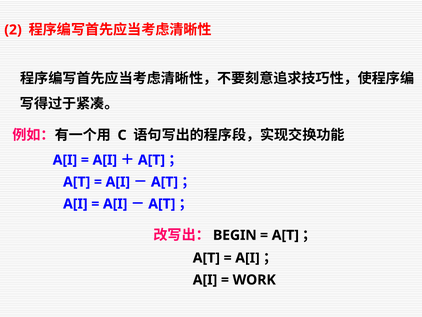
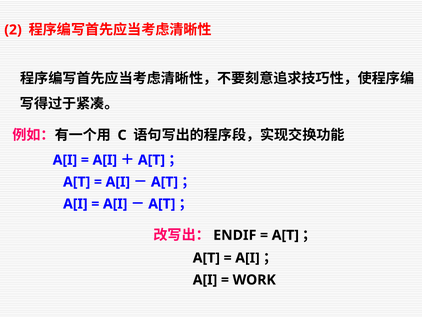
BEGIN: BEGIN -> ENDIF (235, 235)
